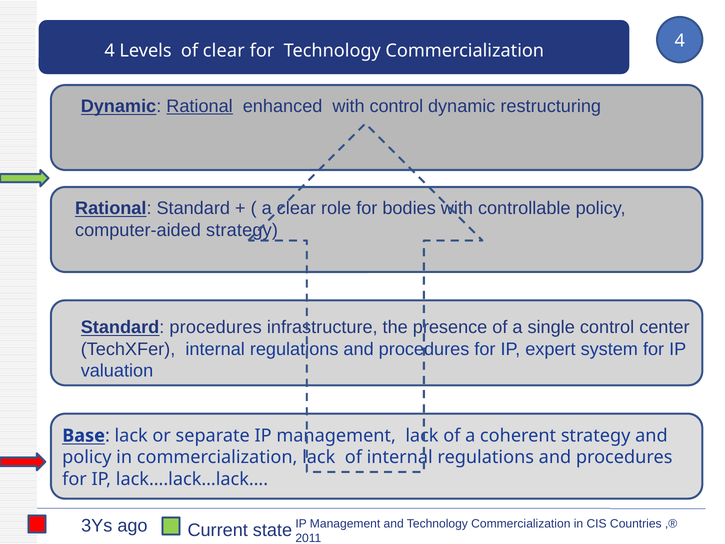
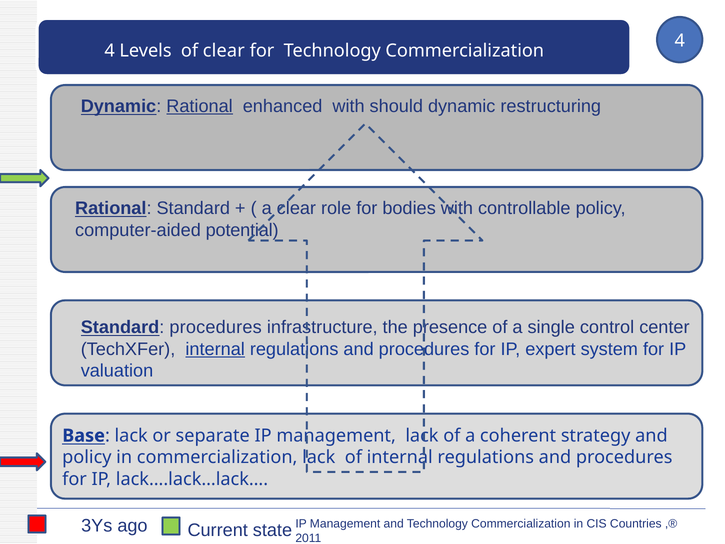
with control: control -> should (396, 106)
computer-aided strategy: strategy -> potential (242, 230)
internal underline: none -> present (215, 349)
